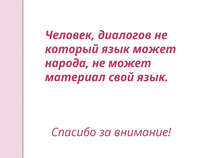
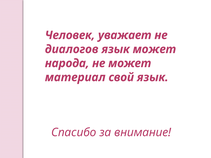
диалогов: диалогов -> уважает (125, 35)
который: который -> диалогов (72, 49)
